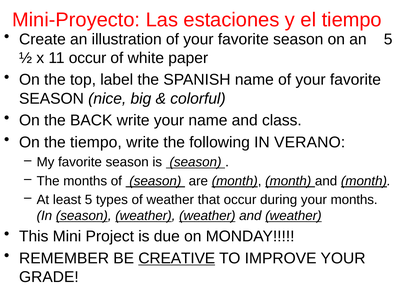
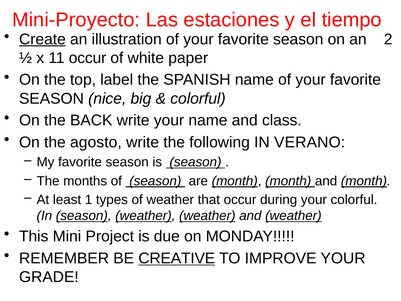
Create underline: none -> present (42, 39)
an 5: 5 -> 2 (388, 39)
the tiempo: tiempo -> agosto (96, 142)
least 5: 5 -> 1 (89, 199)
your months: months -> colorful (354, 199)
